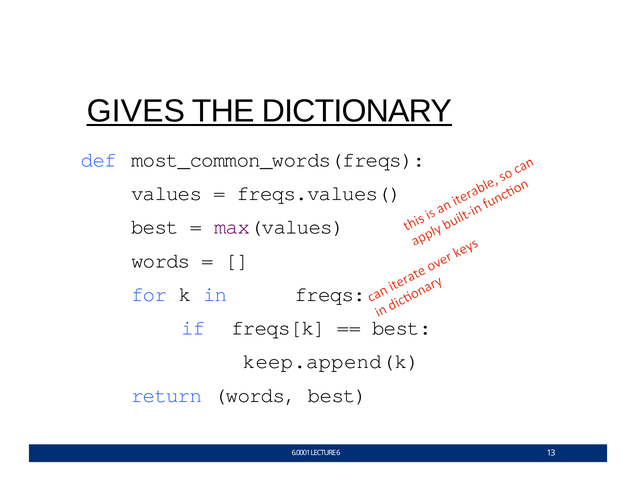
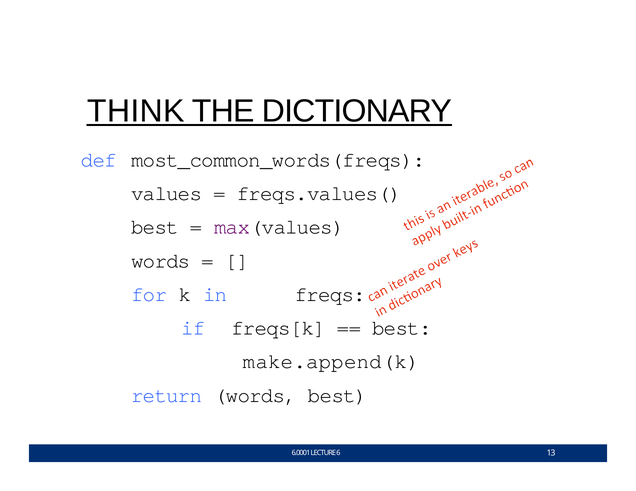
GIVES: GIVES -> THINK (136, 111)
keep.append(k: keep.append(k -> make.append(k (331, 362)
